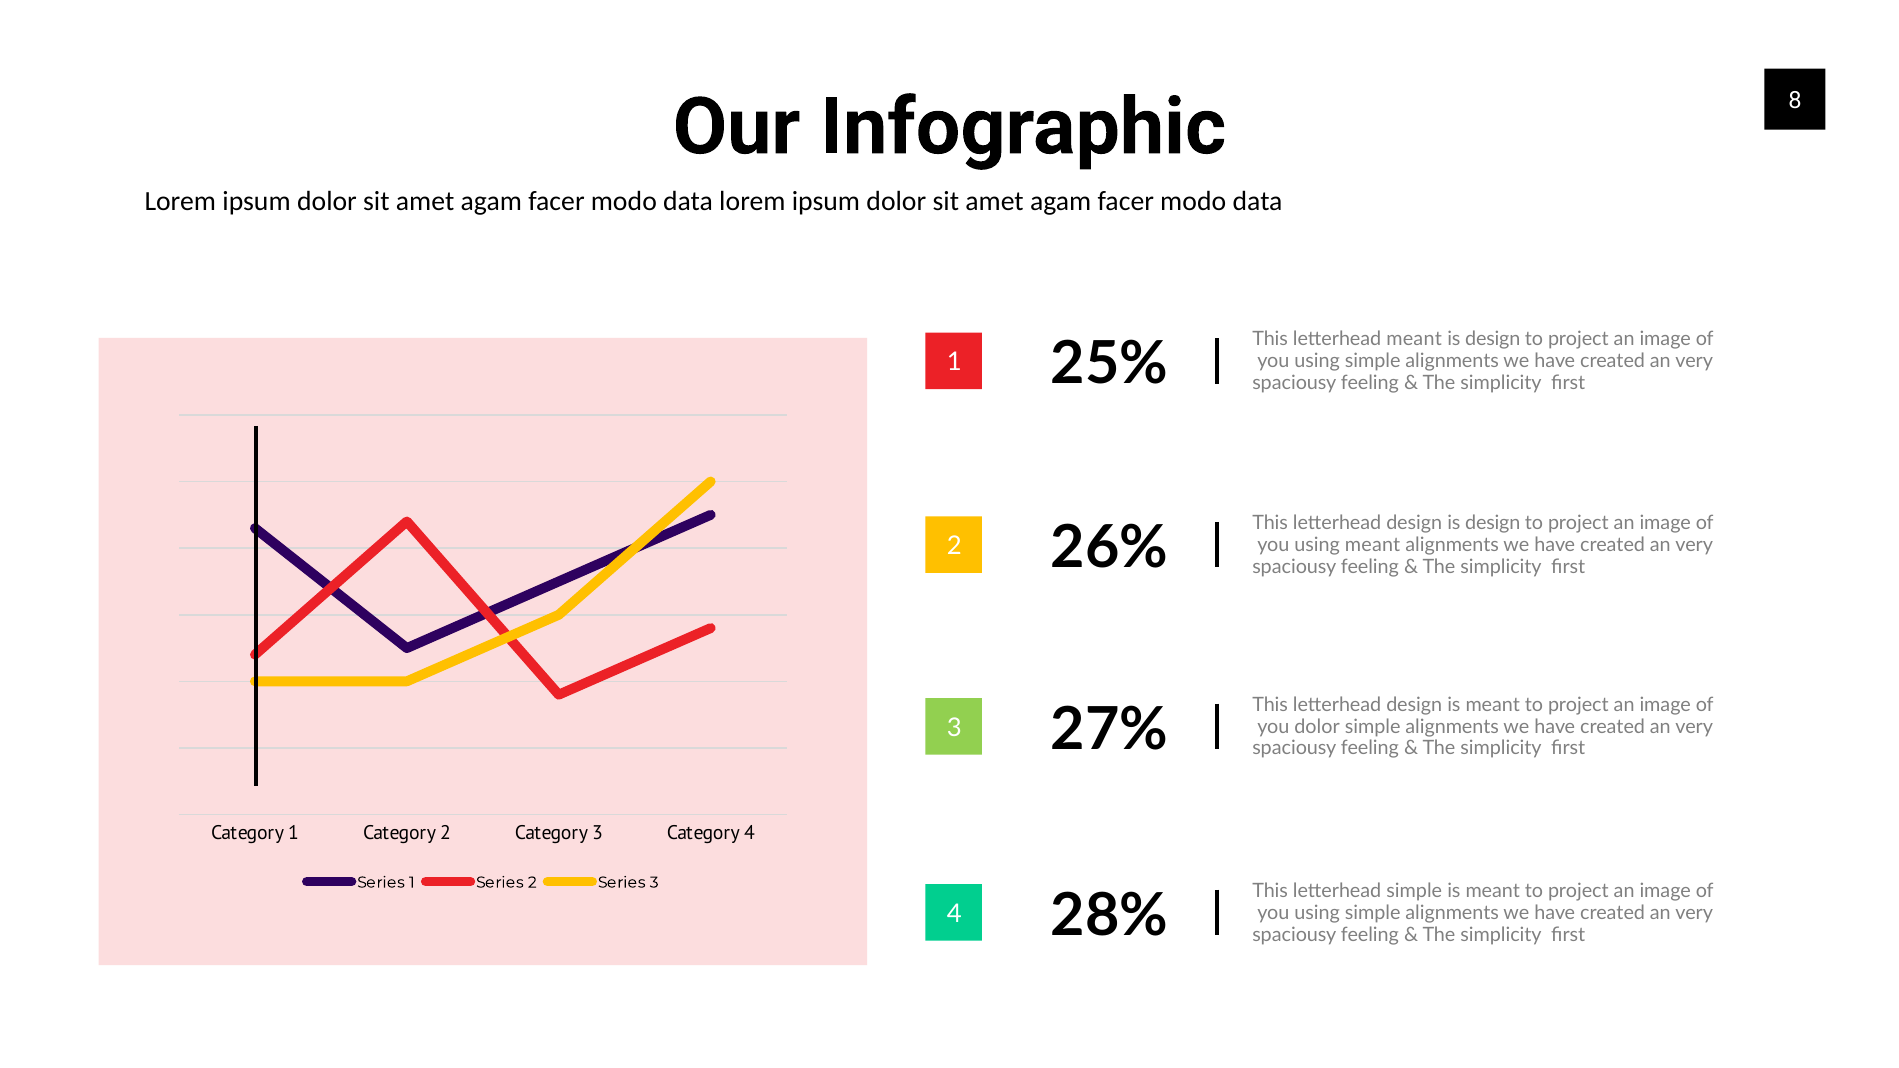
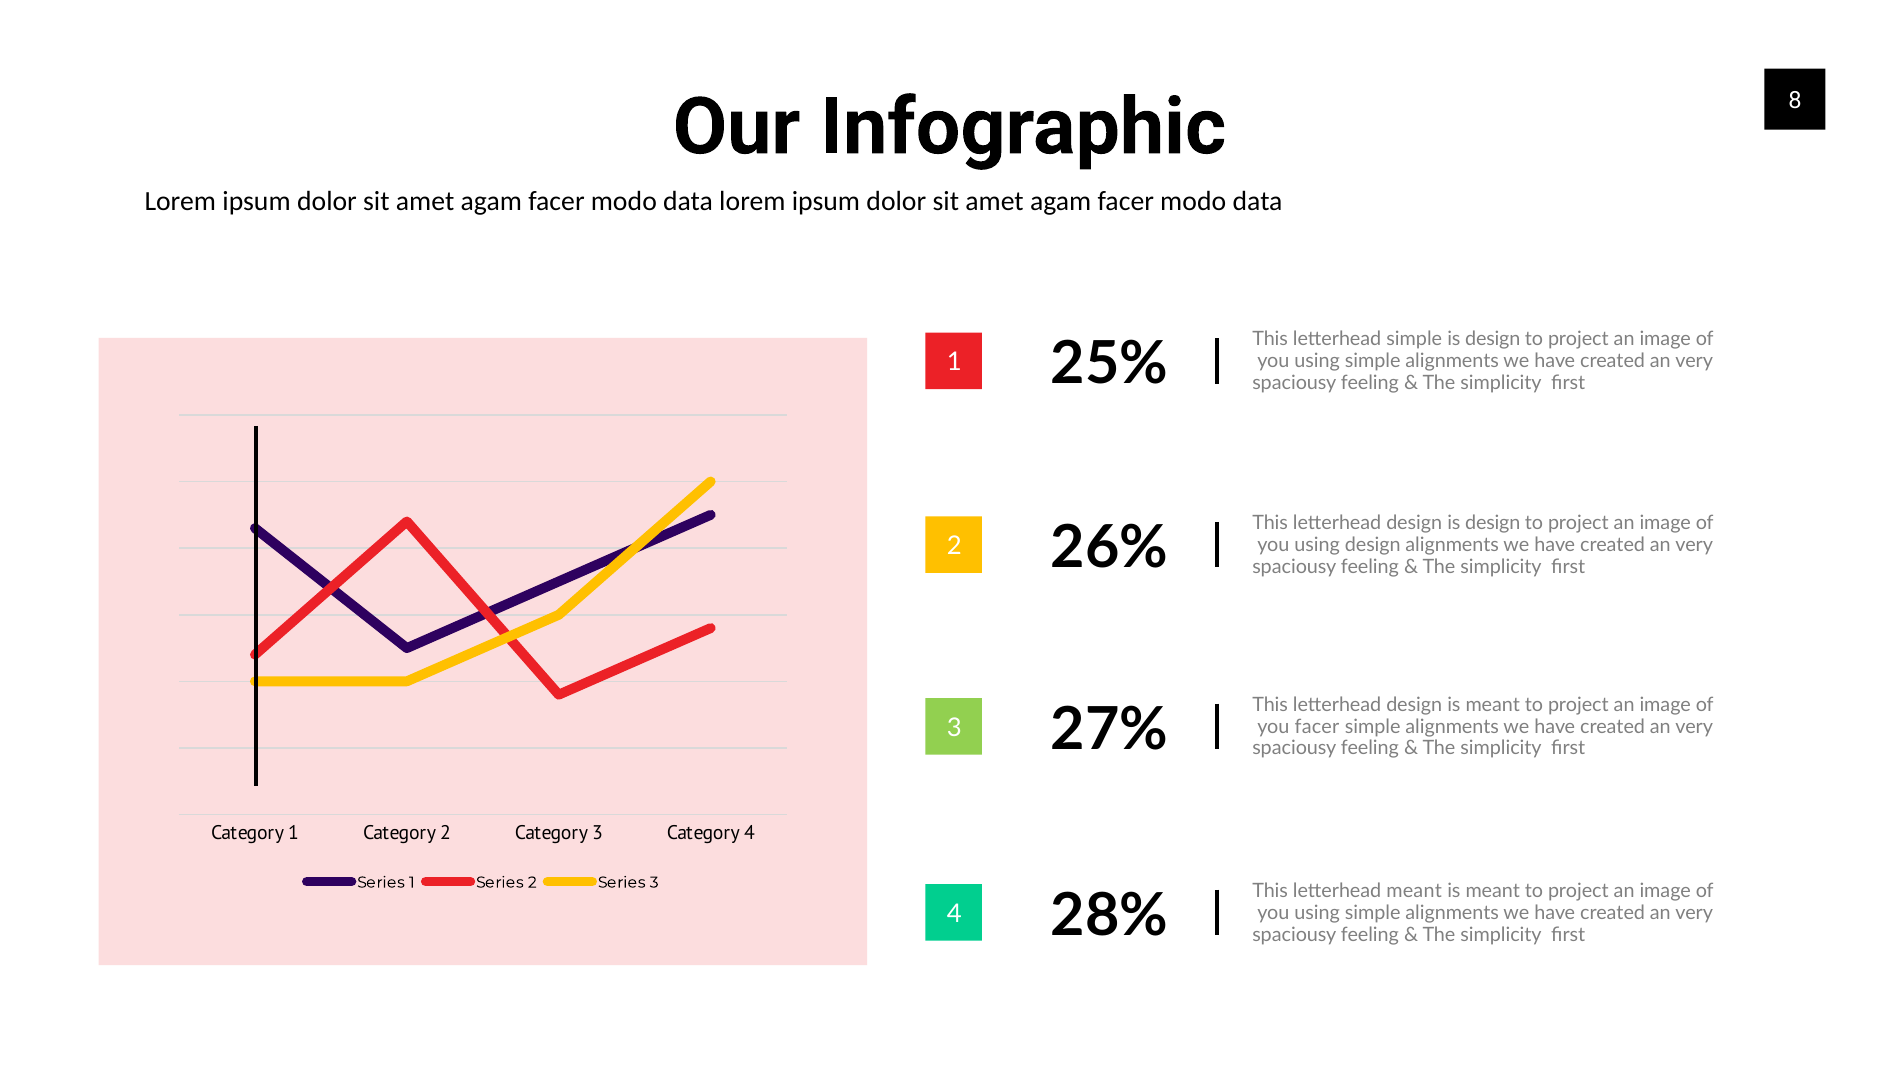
letterhead meant: meant -> simple (1414, 339)
using meant: meant -> design (1373, 545)
you dolor: dolor -> facer (1317, 727)
letterhead simple: simple -> meant (1414, 891)
